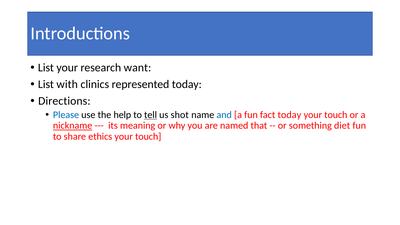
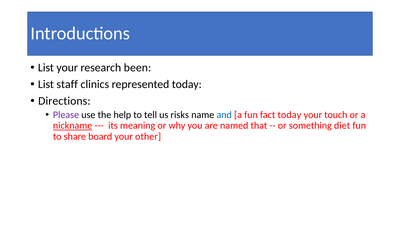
want: want -> been (137, 68)
with: with -> staff (67, 84)
Please colour: blue -> purple (66, 115)
tell underline: present -> none (151, 115)
shot: shot -> risks (180, 115)
ethics: ethics -> board (100, 136)
touch: touch -> other (148, 136)
